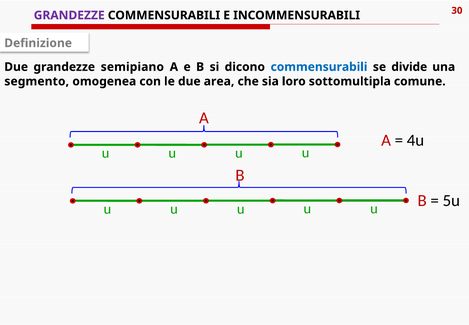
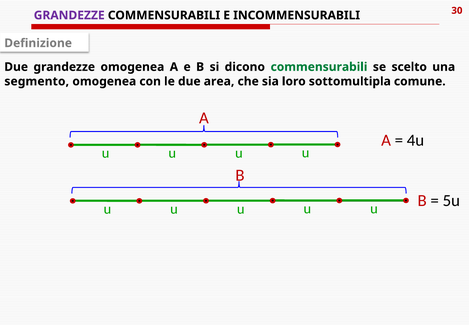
grandezze semipiano: semipiano -> omogenea (132, 67)
commensurabili colour: blue -> green (319, 67)
divide: divide -> scelto (409, 67)
